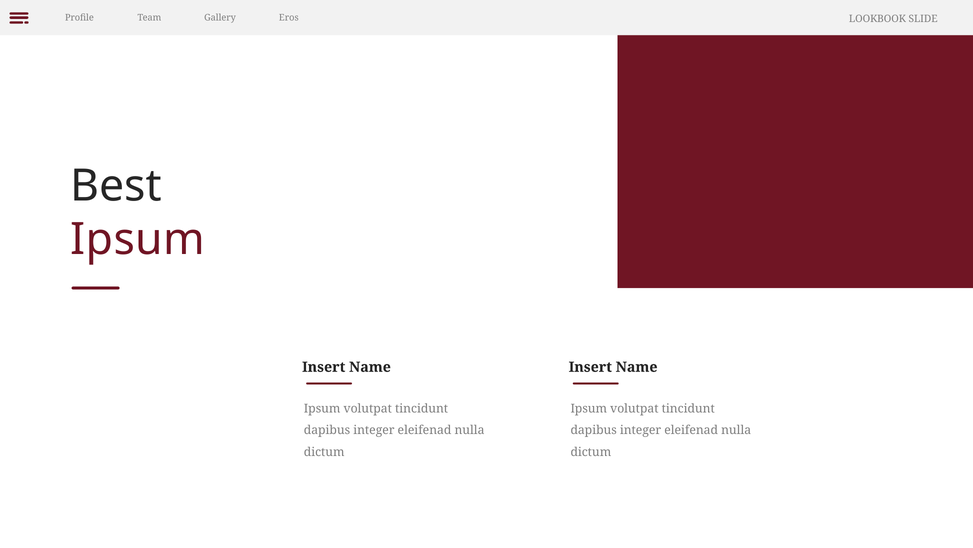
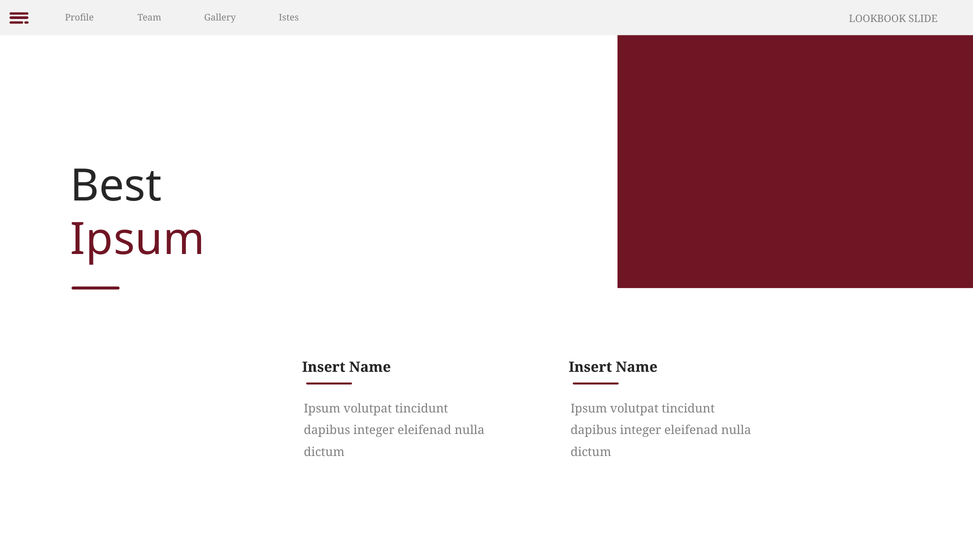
Eros: Eros -> Istes (289, 18)
